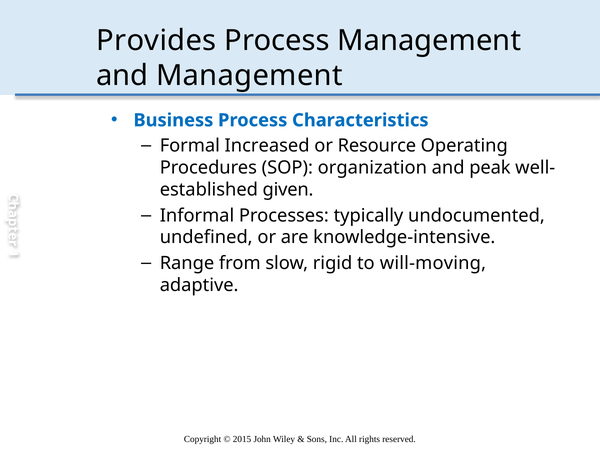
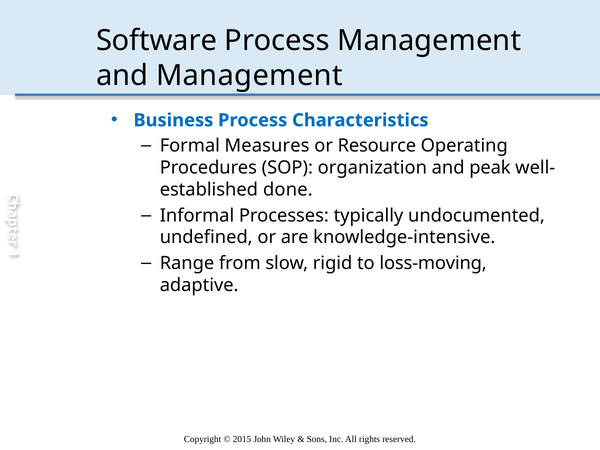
Provides: Provides -> Software (157, 41)
Increased: Increased -> Measures (267, 146)
given: given -> done (288, 190)
will-moving: will-moving -> loss-moving (433, 263)
